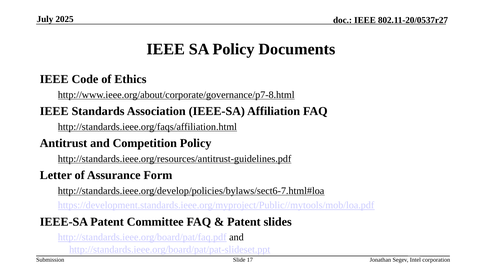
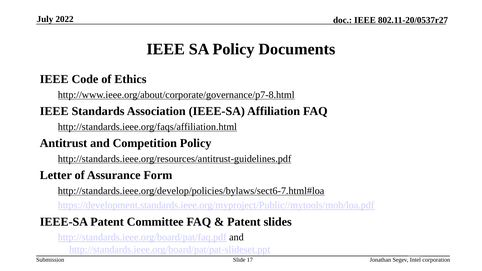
2025: 2025 -> 2022 (65, 19)
